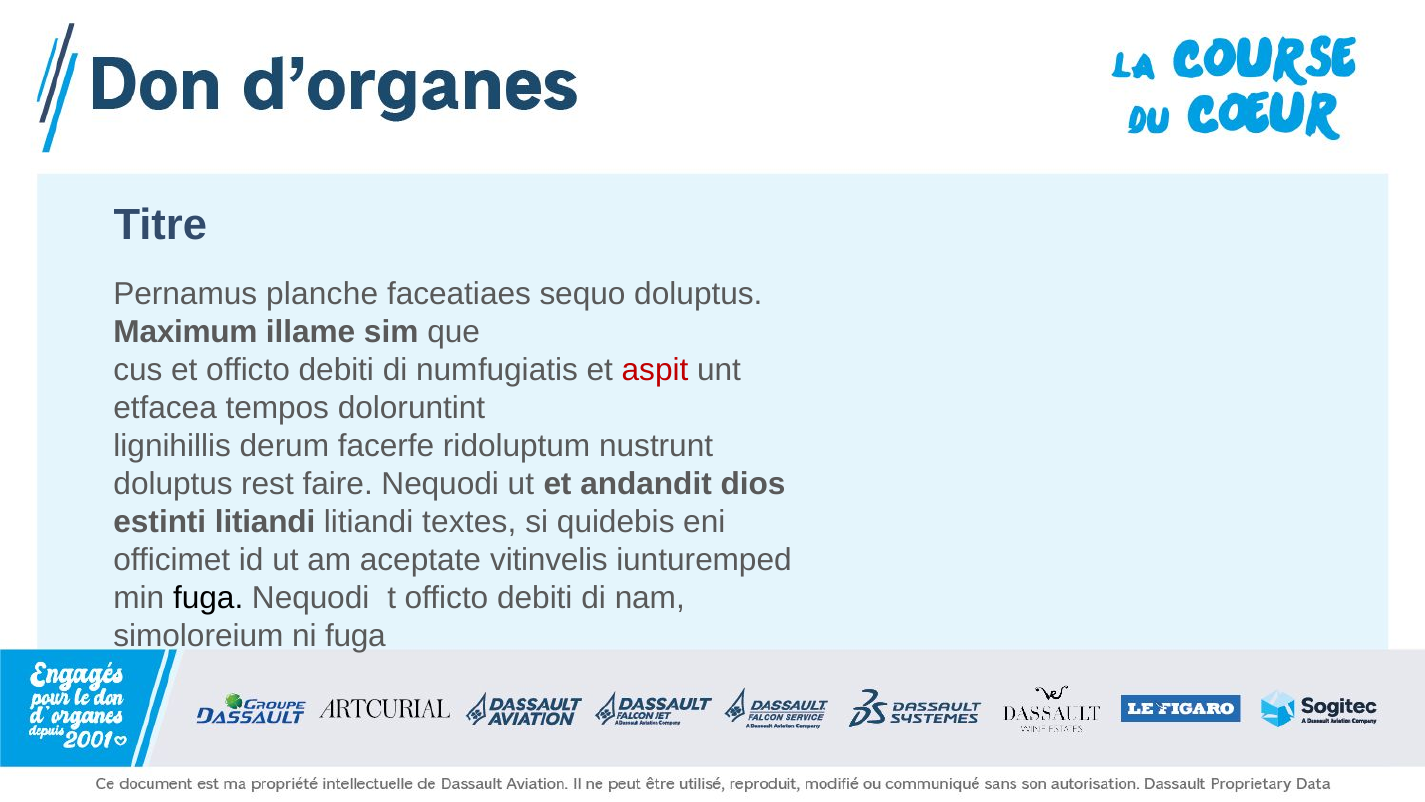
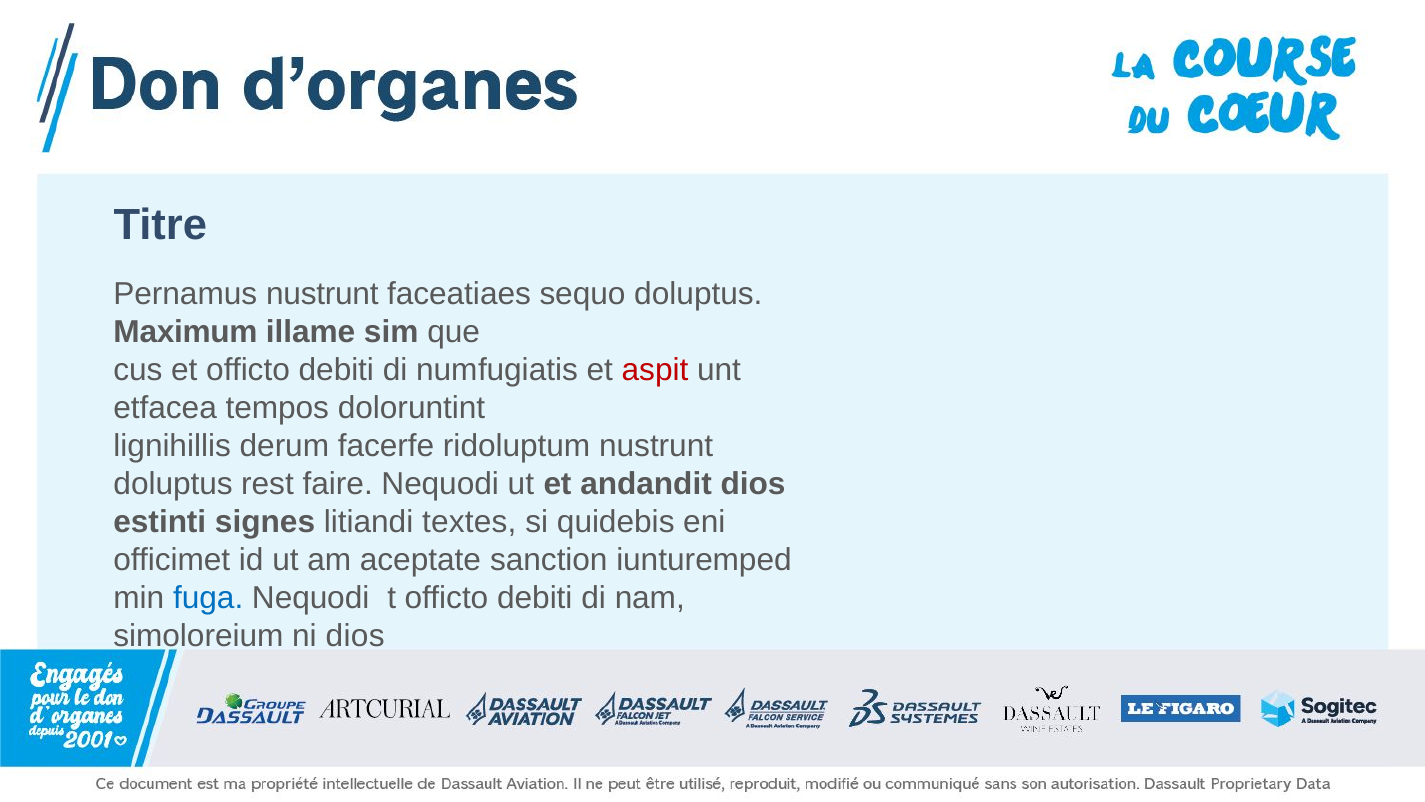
Pernamus planche: planche -> nustrunt (322, 294)
estinti litiandi: litiandi -> signes (265, 522)
vitinvelis: vitinvelis -> sanction (549, 560)
fuga colour: black -> blue (208, 598)
ni fuga: fuga -> dios (355, 636)
